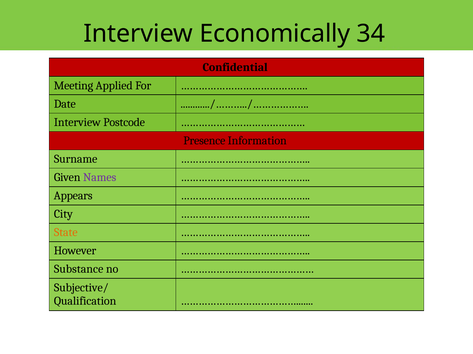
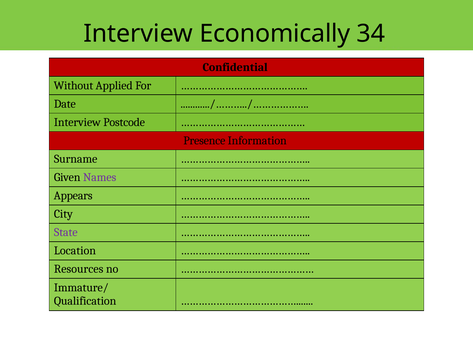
Meeting: Meeting -> Without (73, 86)
State colour: orange -> purple (66, 233)
However: However -> Location (75, 251)
Substance: Substance -> Resources (79, 270)
Subjective/: Subjective/ -> Immature/ (81, 288)
